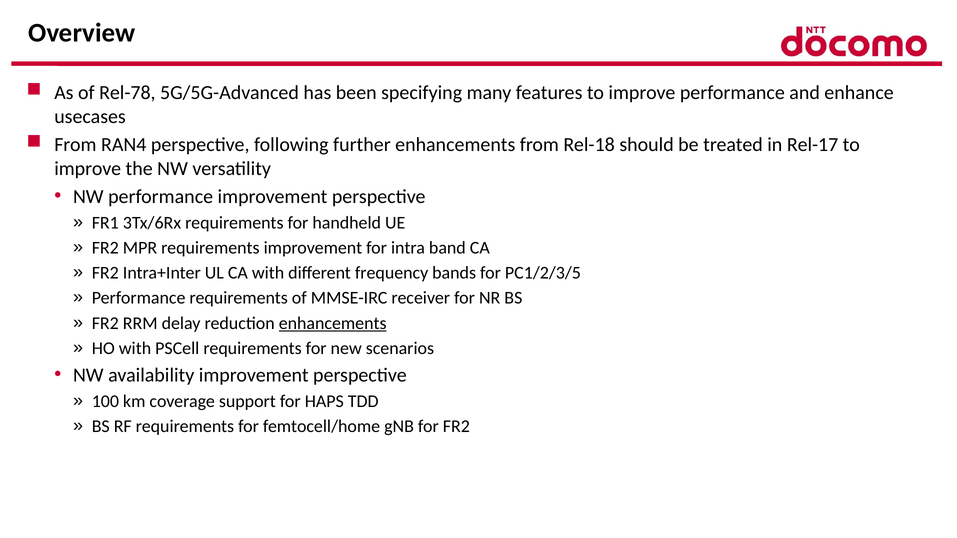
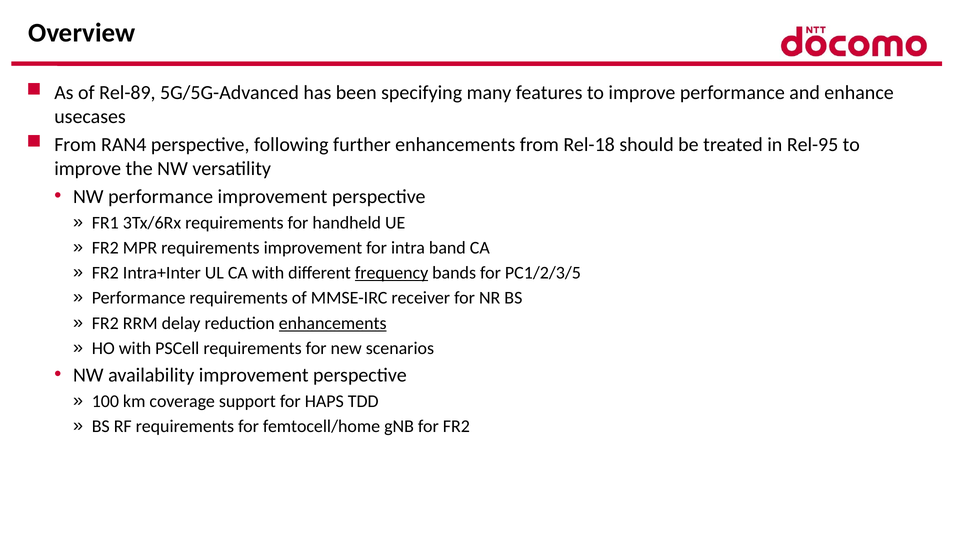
Rel-78: Rel-78 -> Rel-89 (127, 93)
Rel-17: Rel-17 -> Rel-95 (813, 145)
frequency underline: none -> present (392, 273)
